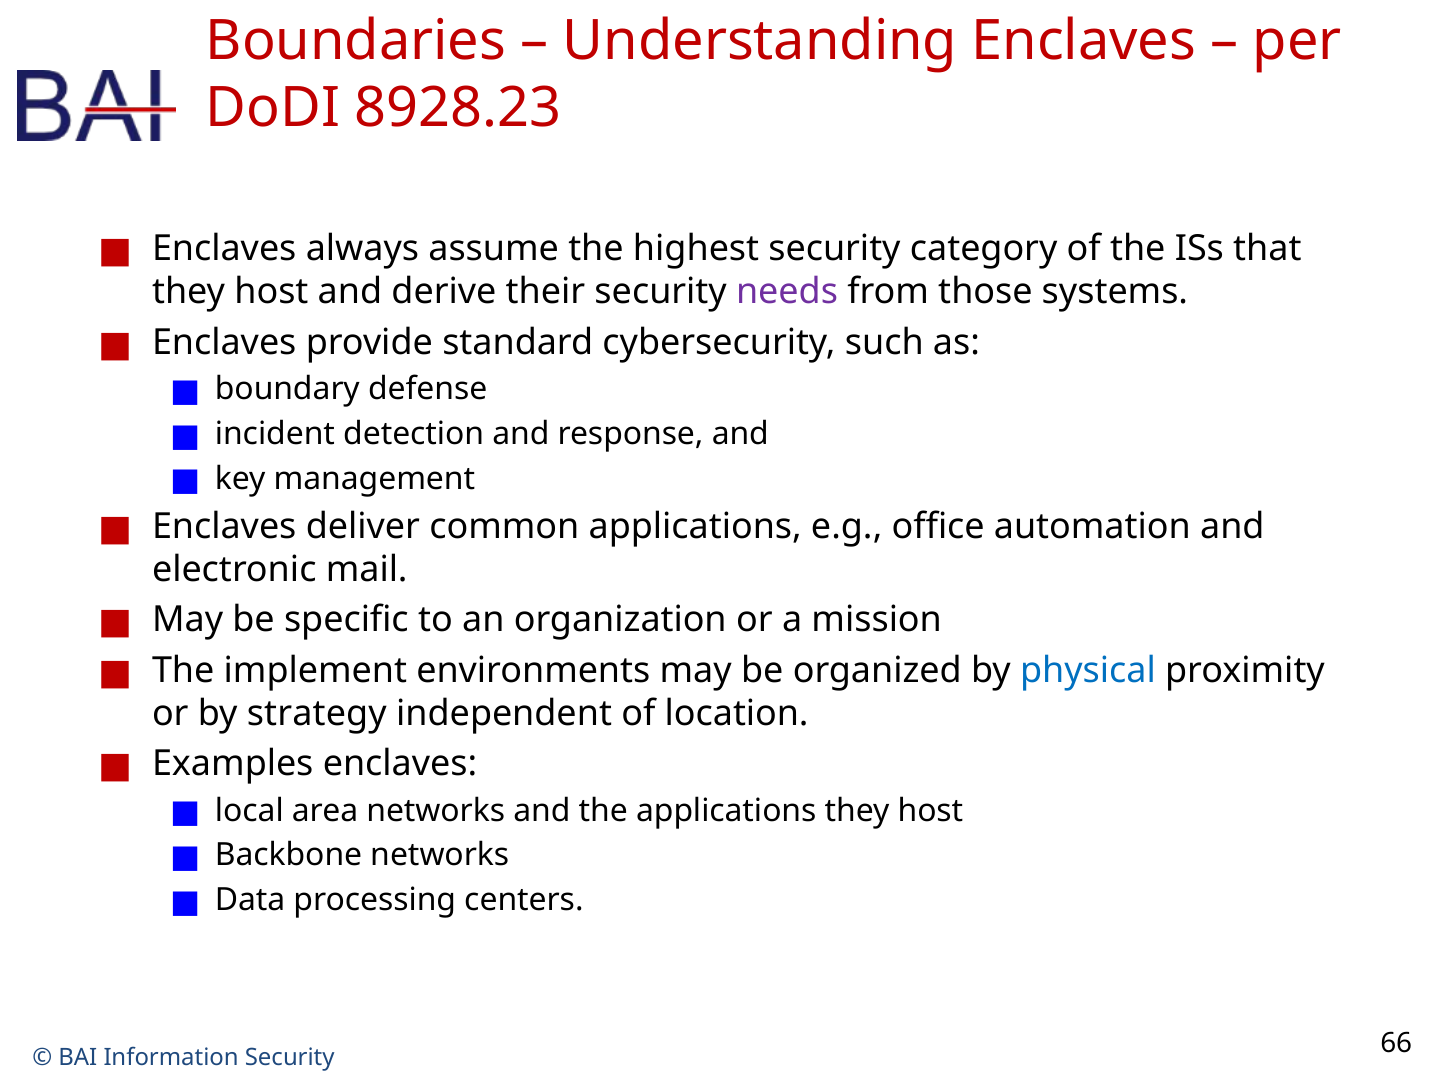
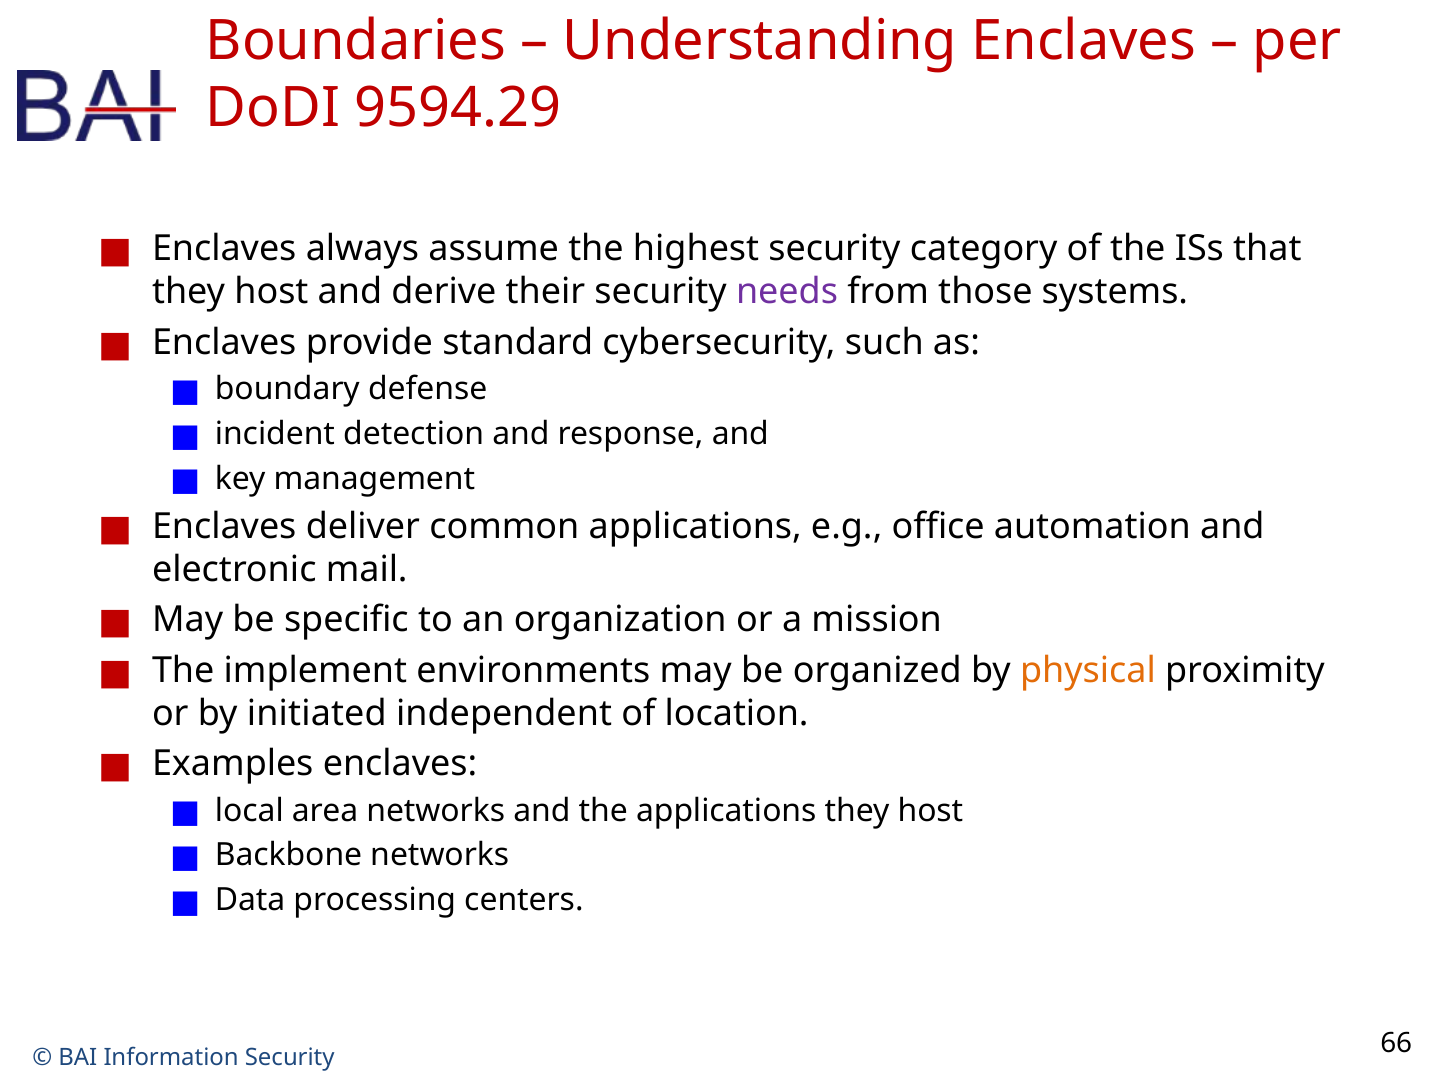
8928.23: 8928.23 -> 9594.29 (458, 108)
physical colour: blue -> orange (1088, 670)
strategy: strategy -> initiated (317, 713)
